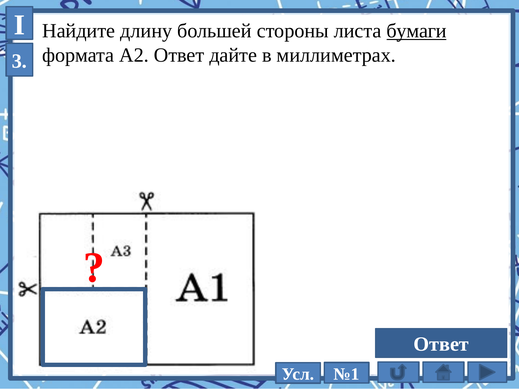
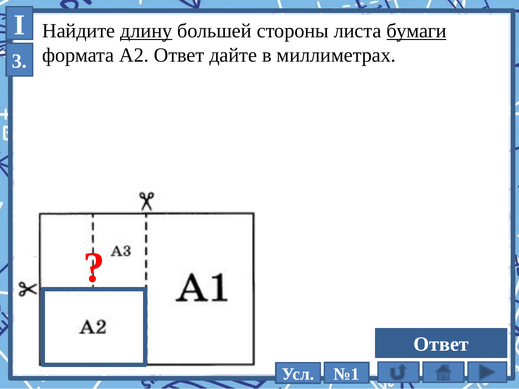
длину underline: none -> present (146, 31)
